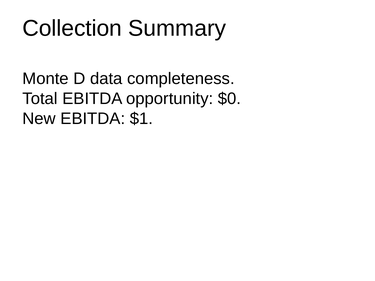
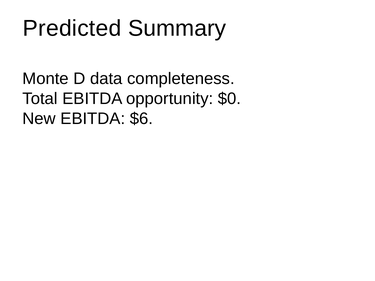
Collection: Collection -> Predicted (72, 28)
$1: $1 -> $6 (141, 119)
